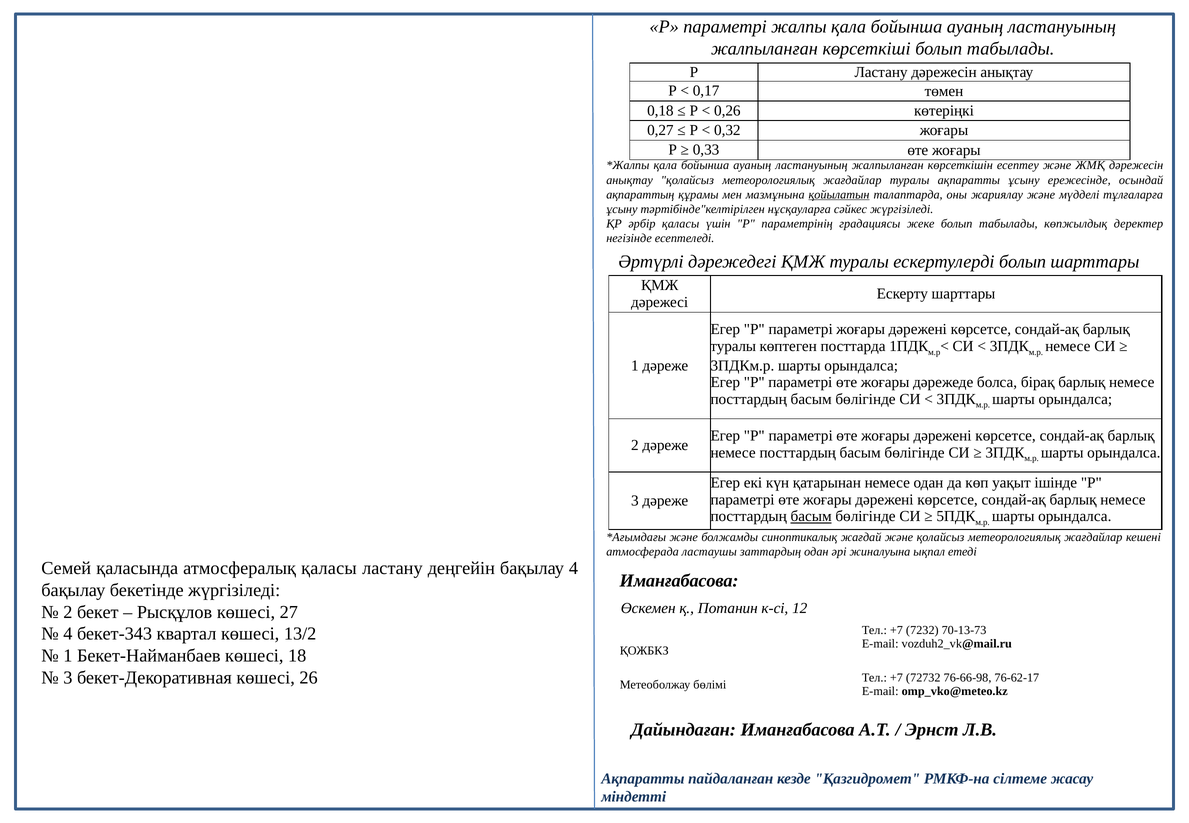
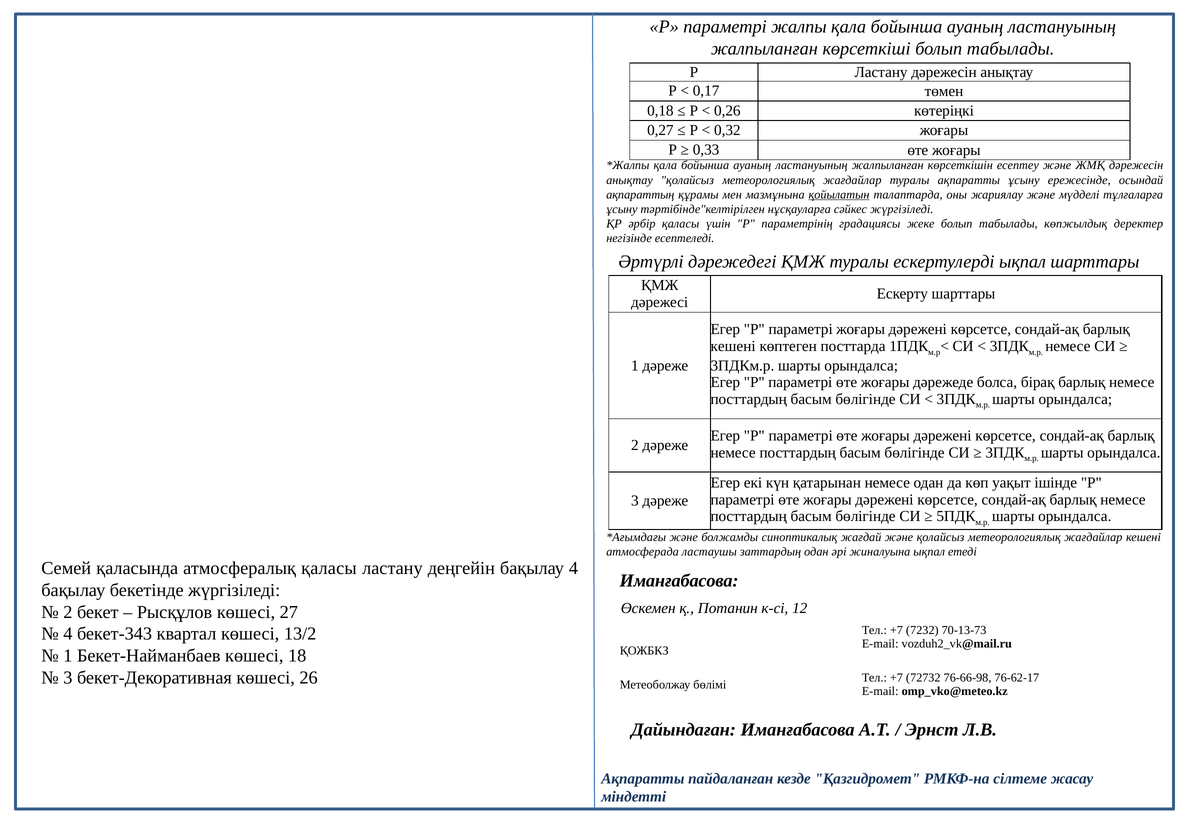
ескертулерді болып: болып -> ықпал (1023, 262)
туралы: туралы -> кешені (733, 346)
басым underline: present -> none (811, 516)
